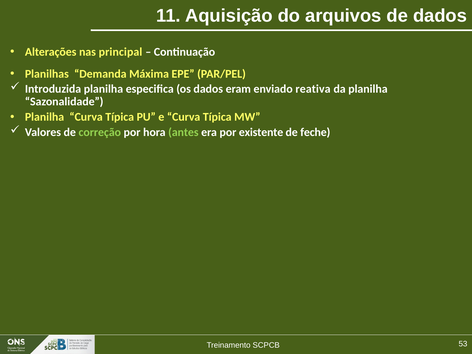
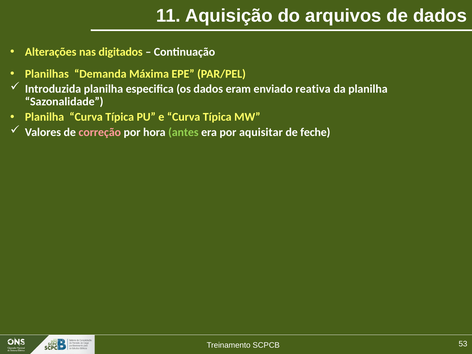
principal: principal -> digitados (121, 52)
correção colour: light green -> pink (100, 132)
existente: existente -> aquisitar (261, 132)
